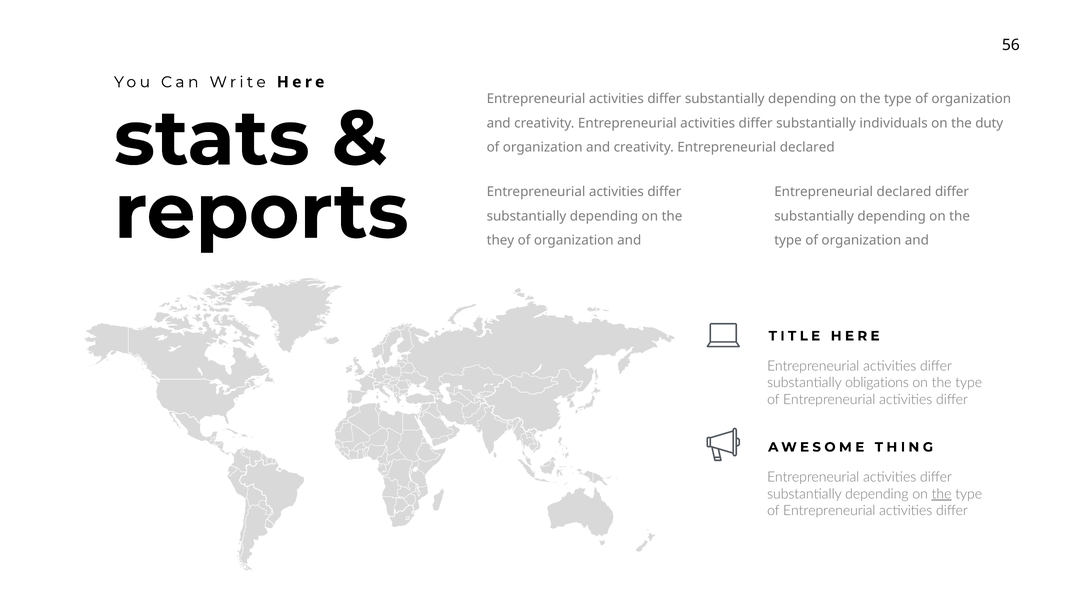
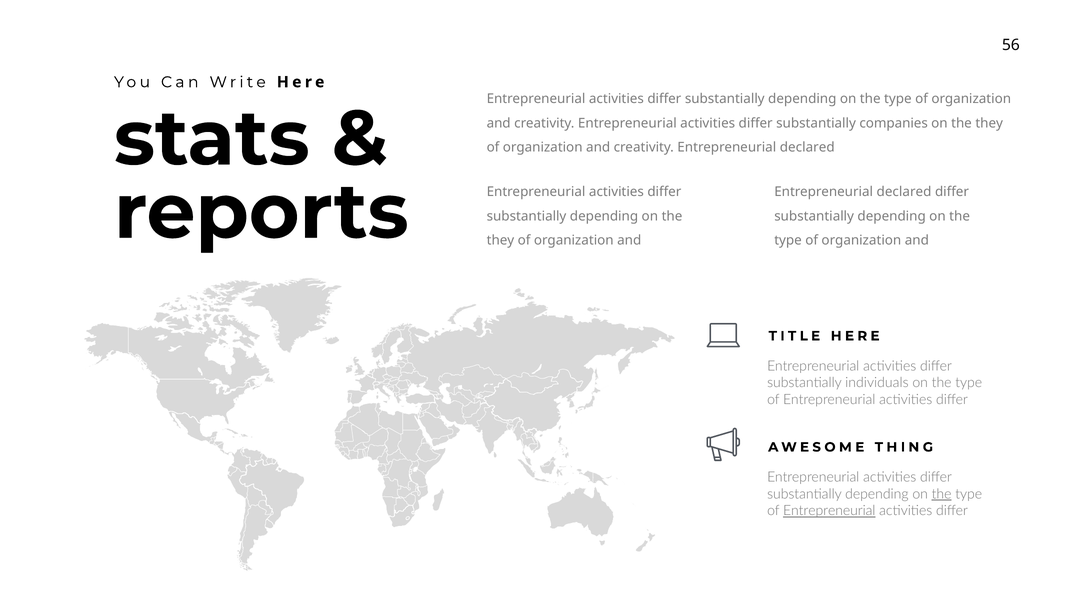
individuals: individuals -> companies (894, 123)
duty: duty -> they (989, 123)
obligations: obligations -> individuals (877, 383)
Entrepreneurial underline: none -> present (829, 511)
